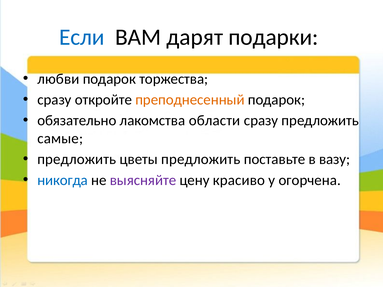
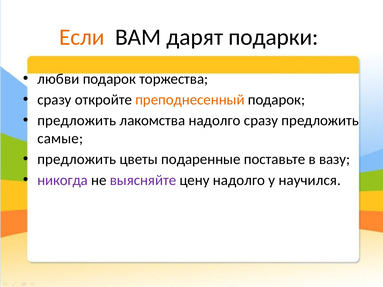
Если colour: blue -> orange (82, 37)
обязательно: обязательно -> предложить (77, 121)
лакомства области: области -> надолго (215, 121)
цветы предложить: предложить -> подаренные (201, 159)
никогда colour: blue -> purple (63, 180)
цену красиво: красиво -> надолго (239, 180)
огорчена: огорчена -> научился (310, 180)
